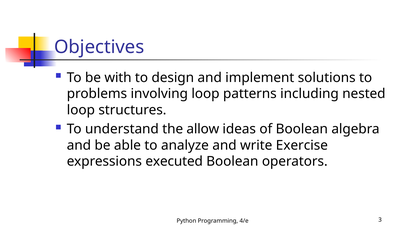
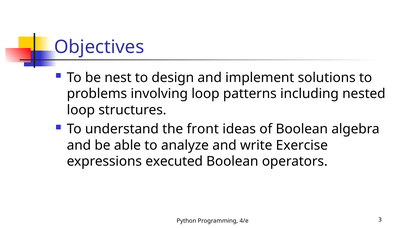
with: with -> nest (118, 78)
allow: allow -> front (203, 129)
